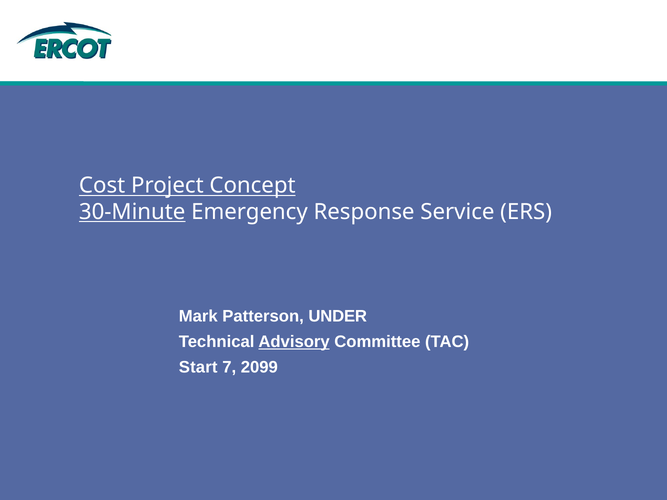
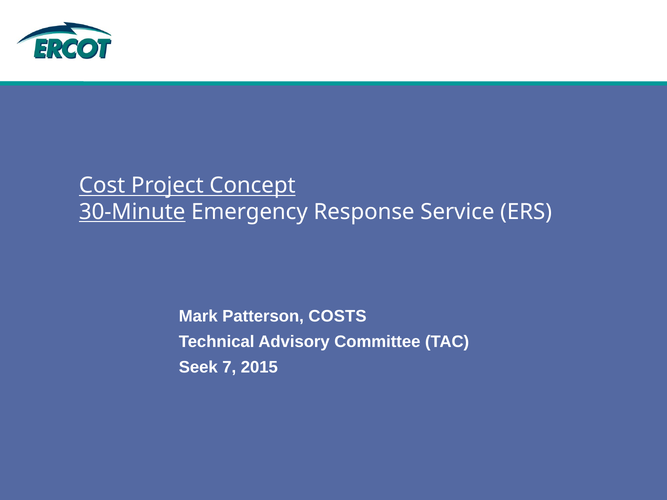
UNDER: UNDER -> COSTS (338, 316)
Advisory underline: present -> none (294, 342)
Start: Start -> Seek (198, 368)
2099: 2099 -> 2015 (259, 368)
